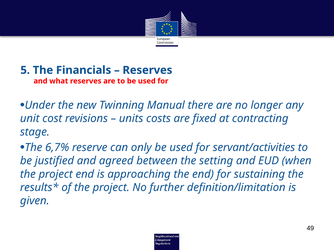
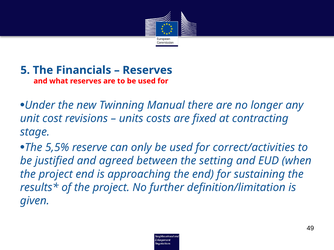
6,7%: 6,7% -> 5,5% (57, 148)
servant/activities: servant/activities -> correct/activities (254, 148)
